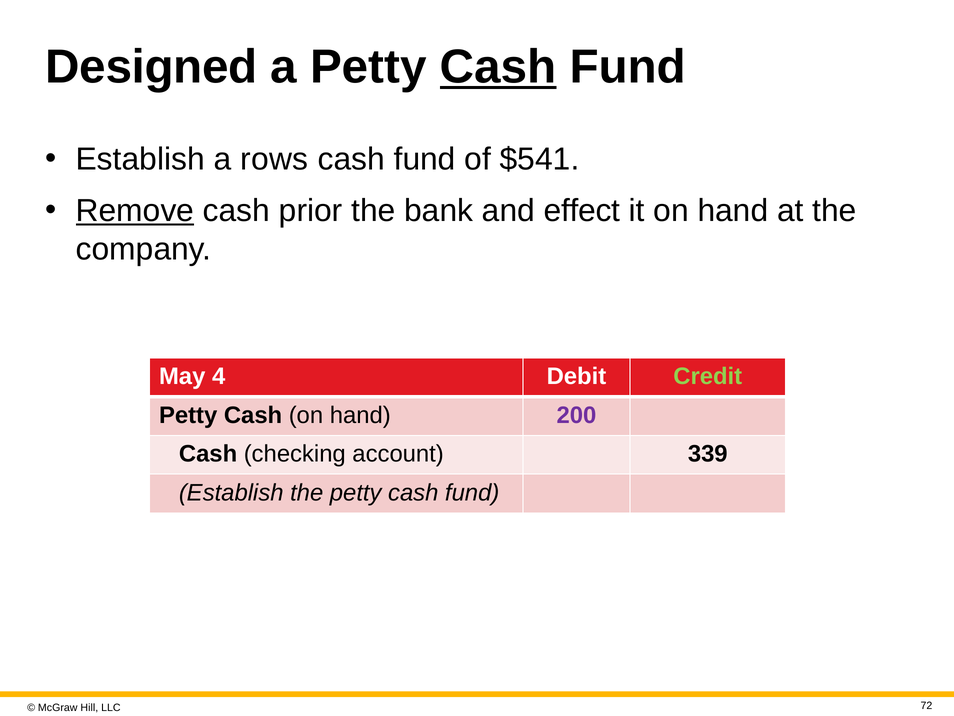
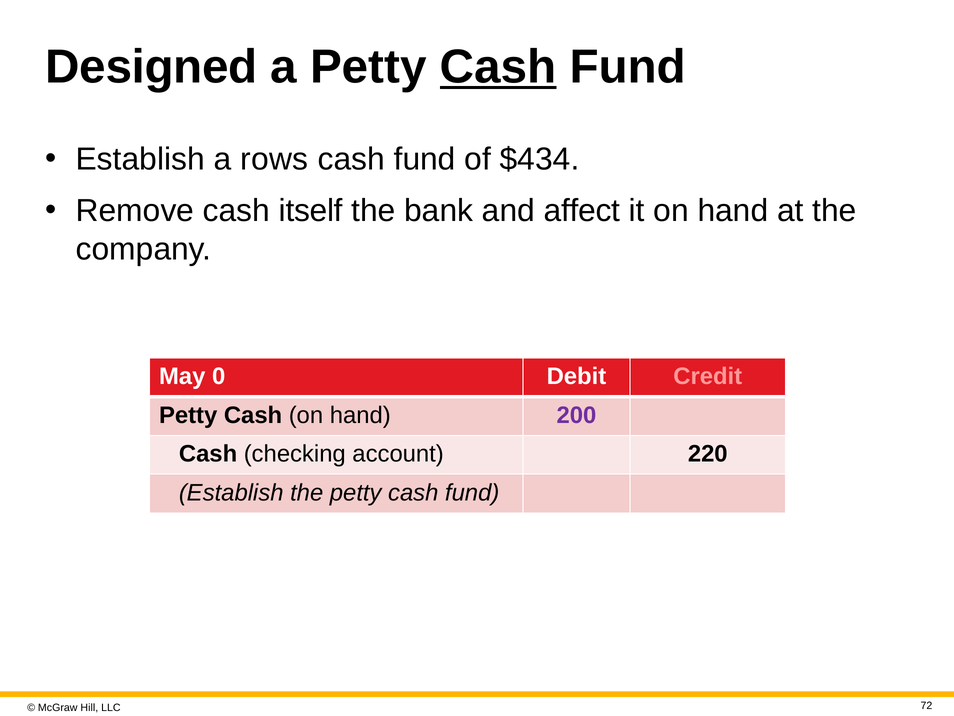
$541: $541 -> $434 (540, 159)
Remove underline: present -> none (135, 211)
prior: prior -> itself (311, 211)
effect: effect -> affect (582, 211)
4: 4 -> 0 (219, 376)
Credit colour: light green -> pink (708, 376)
339: 339 -> 220 (708, 454)
